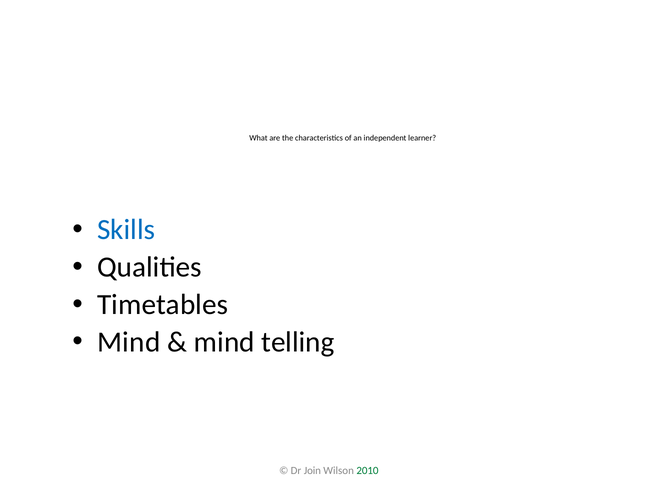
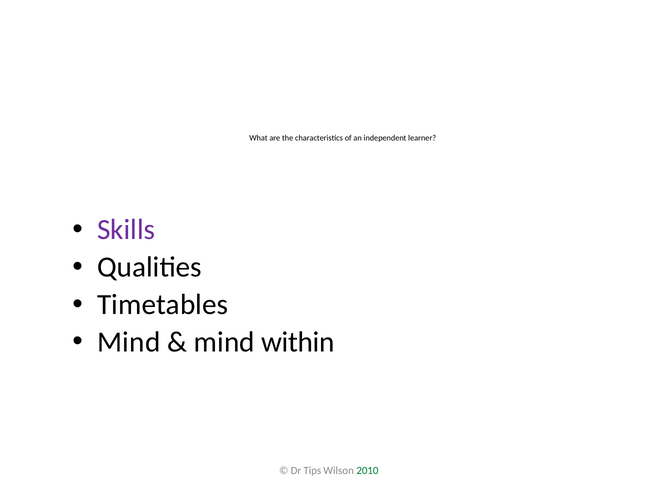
Skills colour: blue -> purple (126, 230)
telling: telling -> within (298, 342)
Join: Join -> Tips (312, 471)
